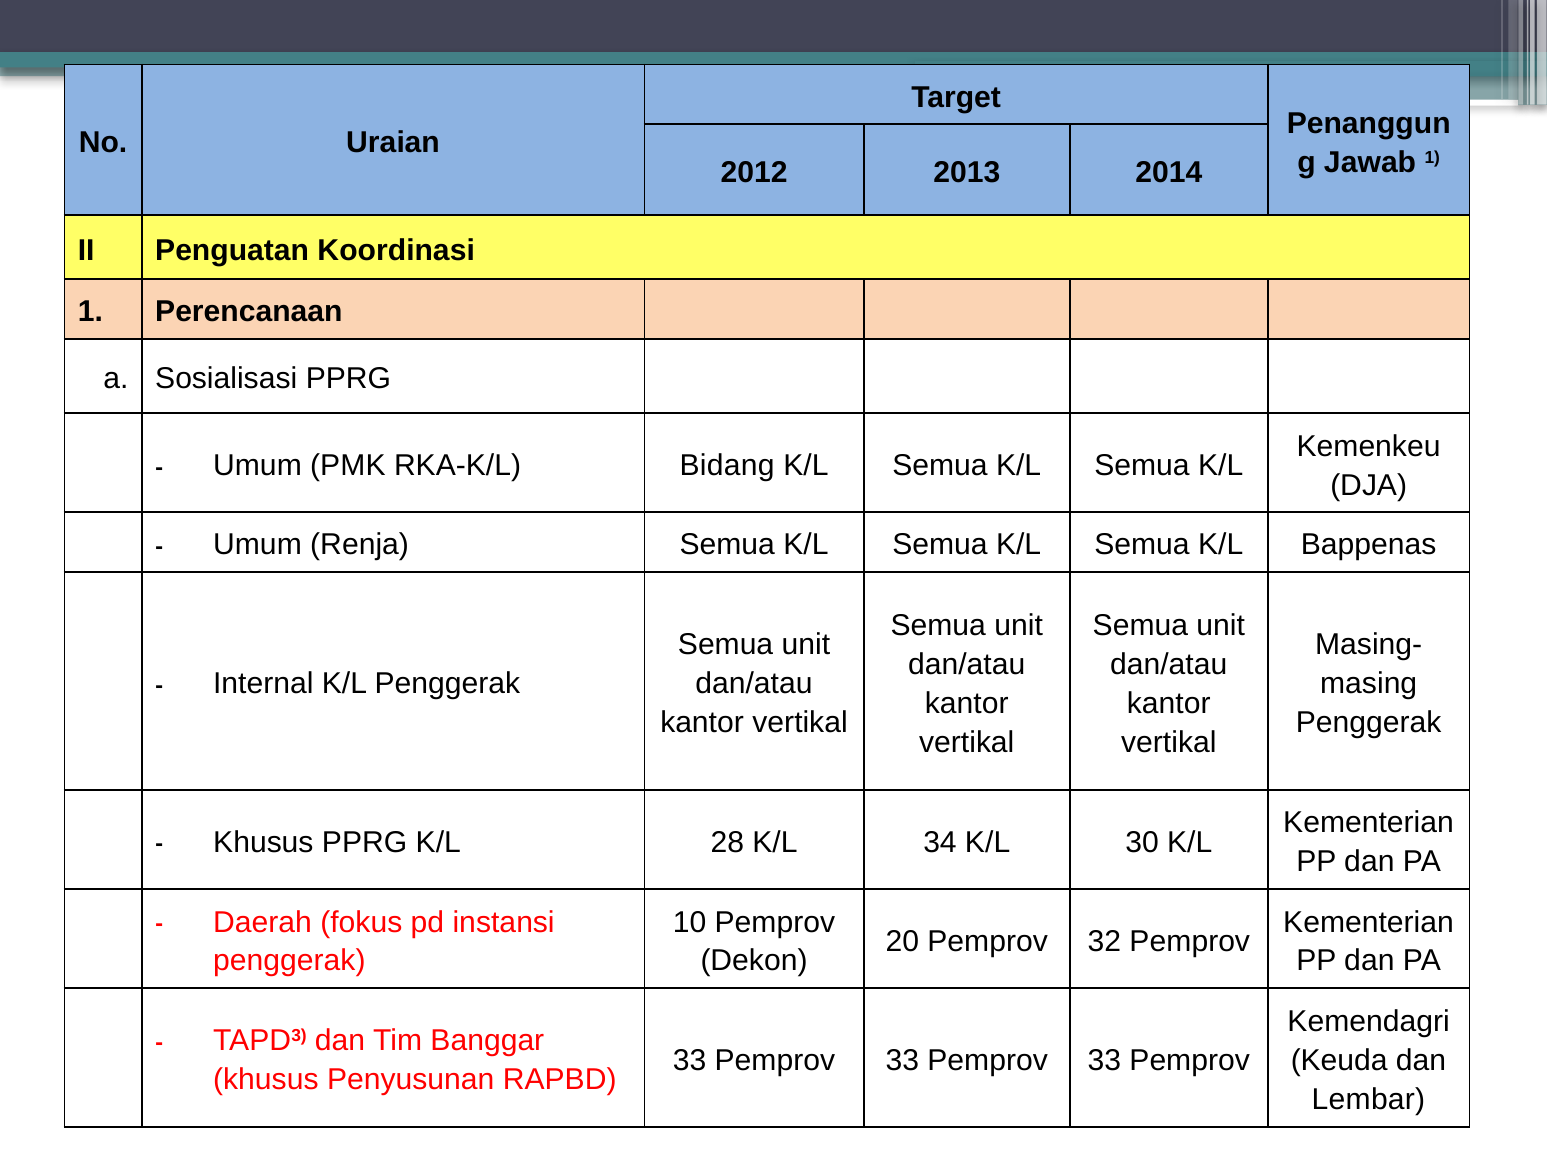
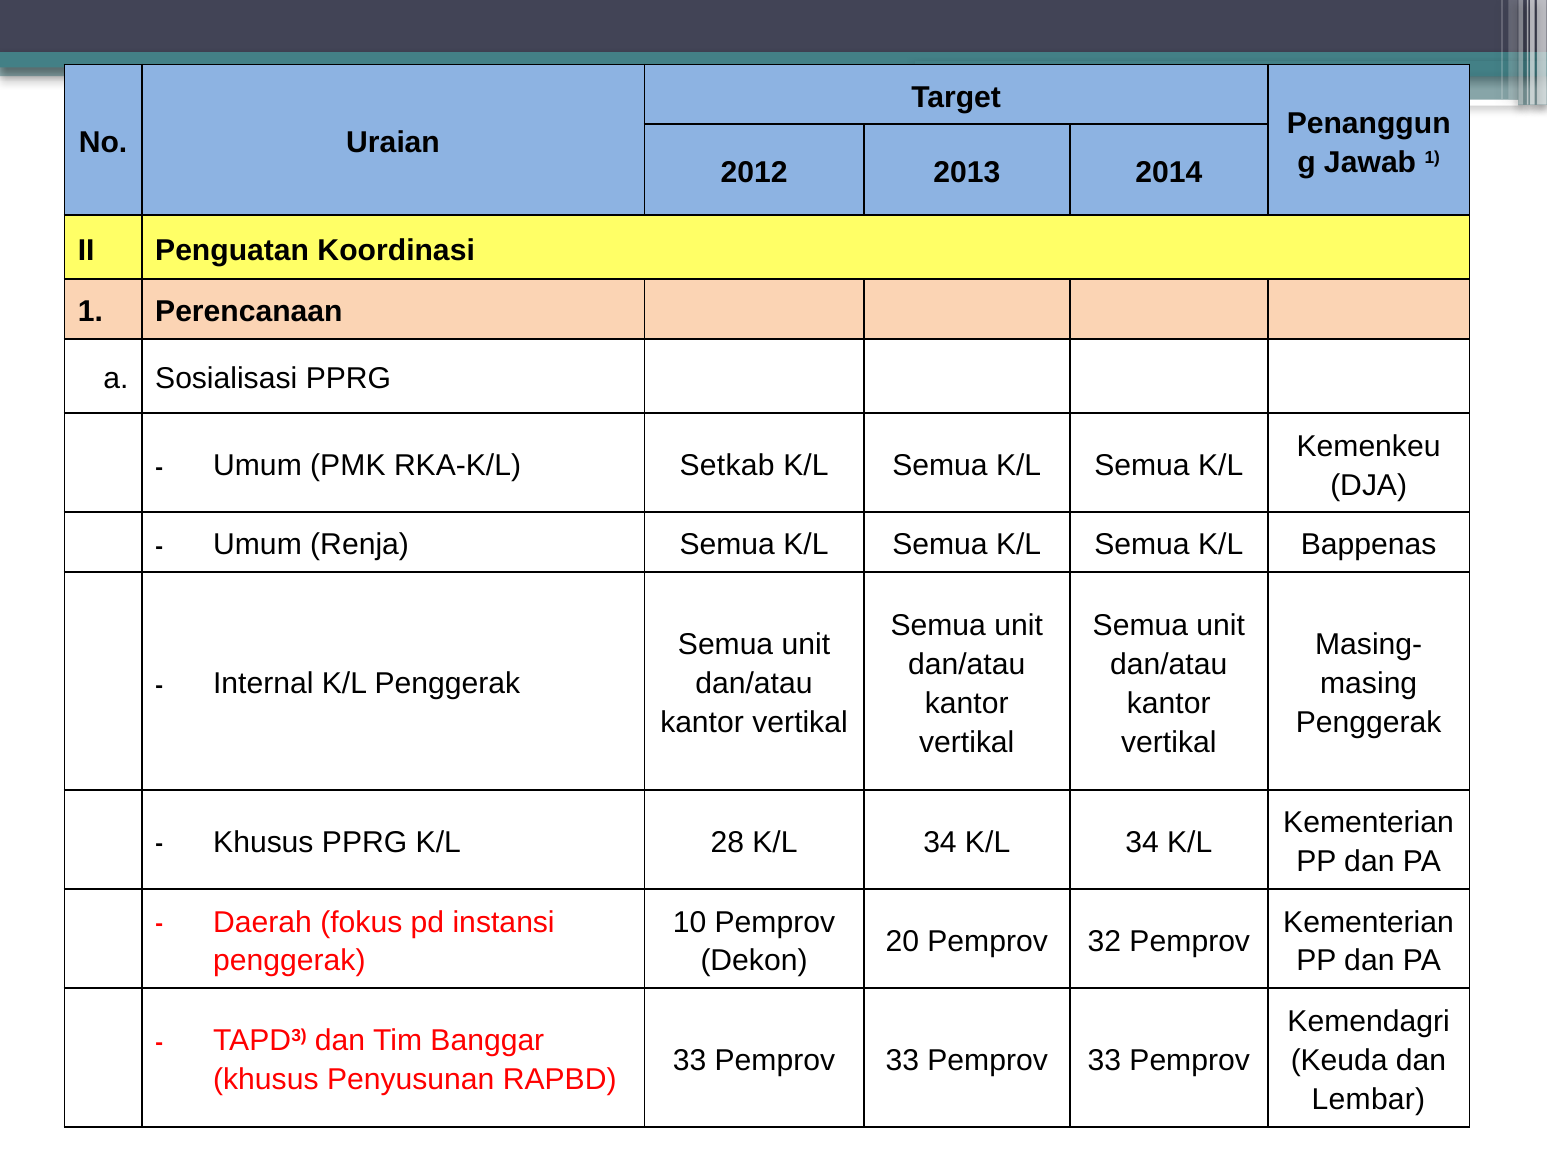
Bidang: Bidang -> Setkab (727, 466)
34 K/L 30: 30 -> 34 (1142, 843)
